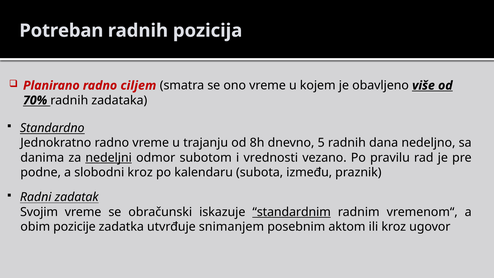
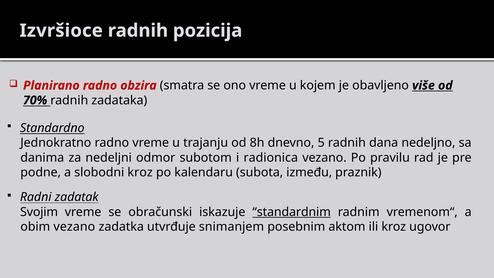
Potreban: Potreban -> Izvršioce (61, 31)
ciljem: ciljem -> obzira (138, 85)
nedeljni underline: present -> none (109, 158)
vrednosti: vrednosti -> radionica (271, 158)
obim pozicije: pozicije -> vezano (74, 227)
